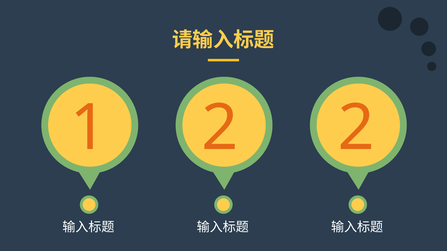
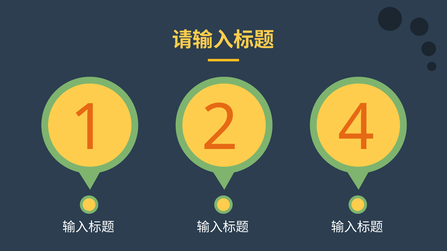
2 2: 2 -> 4 (356, 128)
